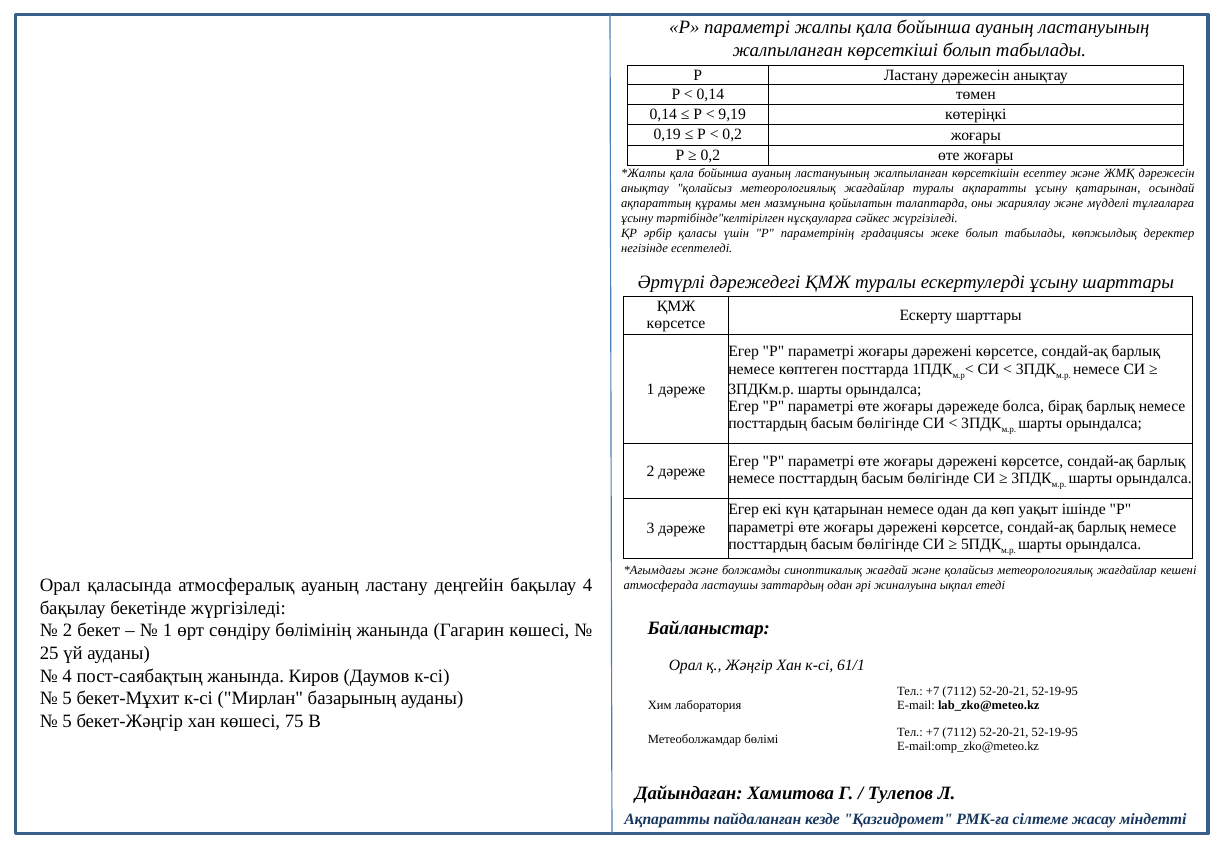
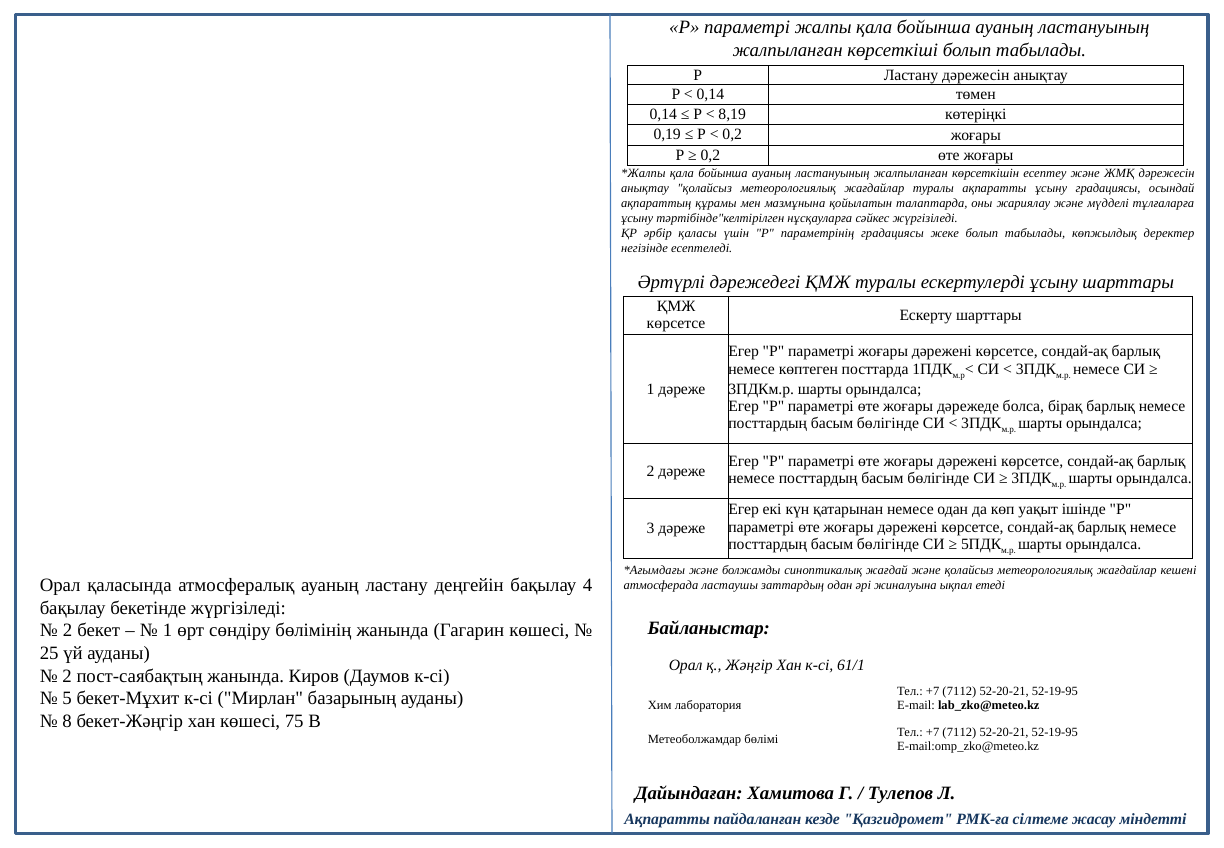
9,19: 9,19 -> 8,19 (732, 114)
ұсыну қатарынан: қатарынан -> градациясы (1108, 188)
4: 4 -> 2 (67, 675)
5: 5 -> 8 (67, 721)
